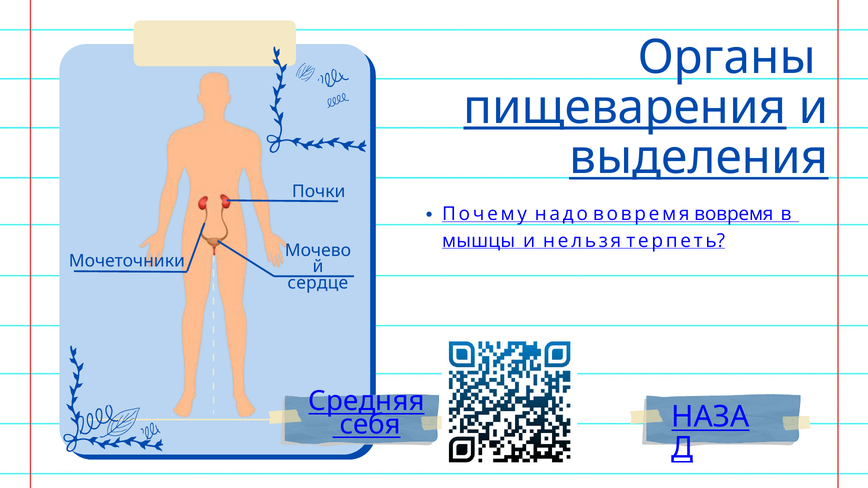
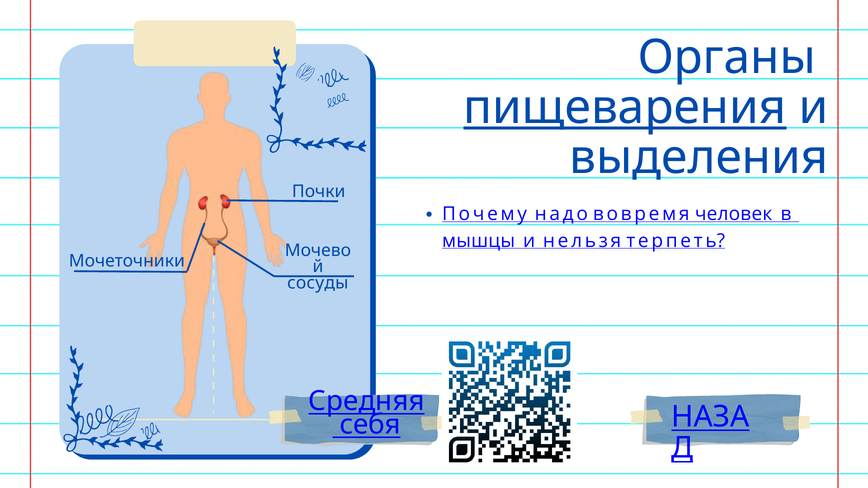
выделения underline: present -> none (699, 158)
вовремя вовремя: вовремя -> человек (734, 214)
сердце: сердце -> сосуды (318, 283)
